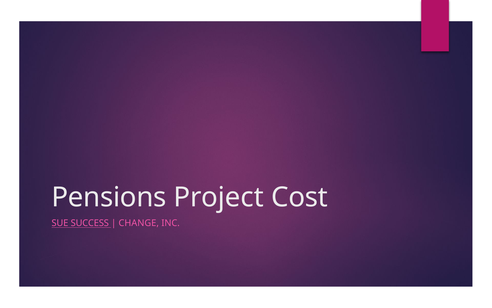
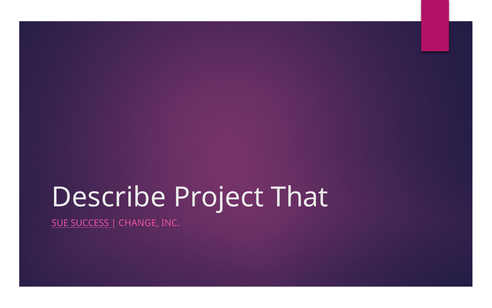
Pensions: Pensions -> Describe (109, 197)
Cost: Cost -> That (300, 197)
